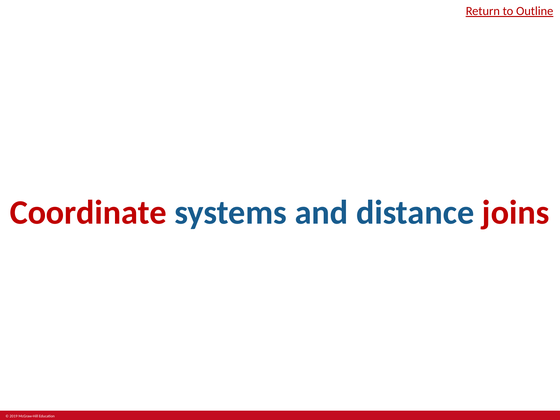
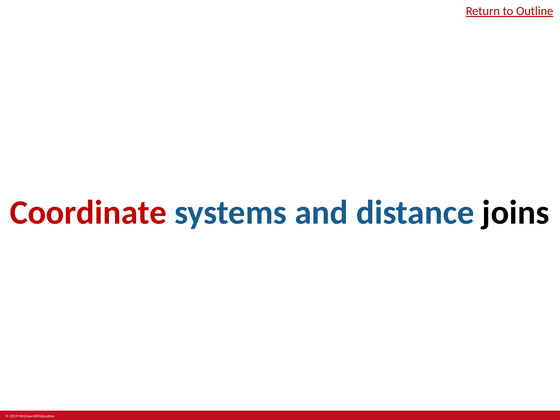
joins colour: red -> black (516, 212)
